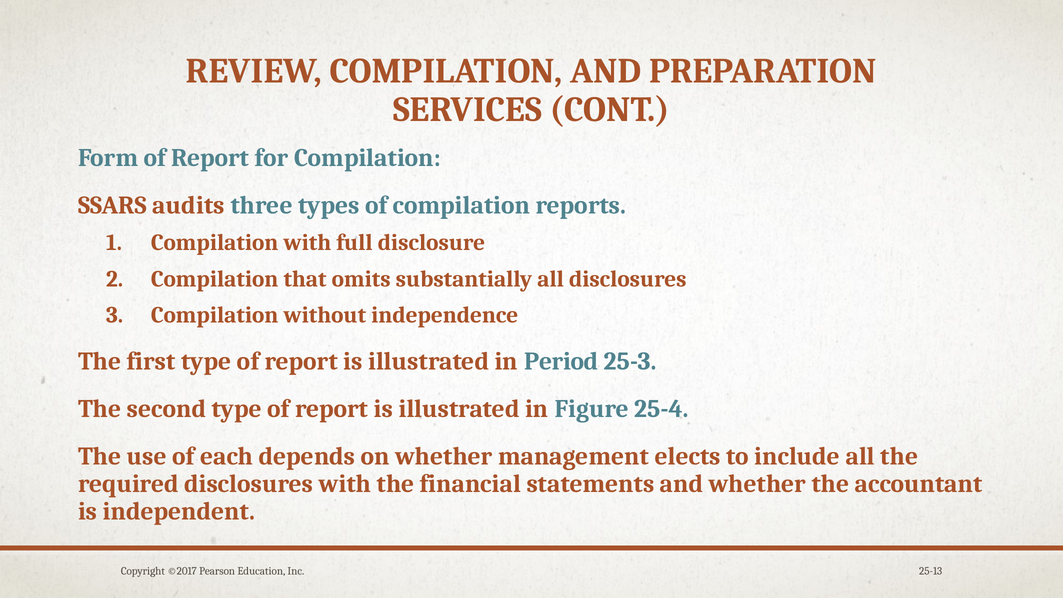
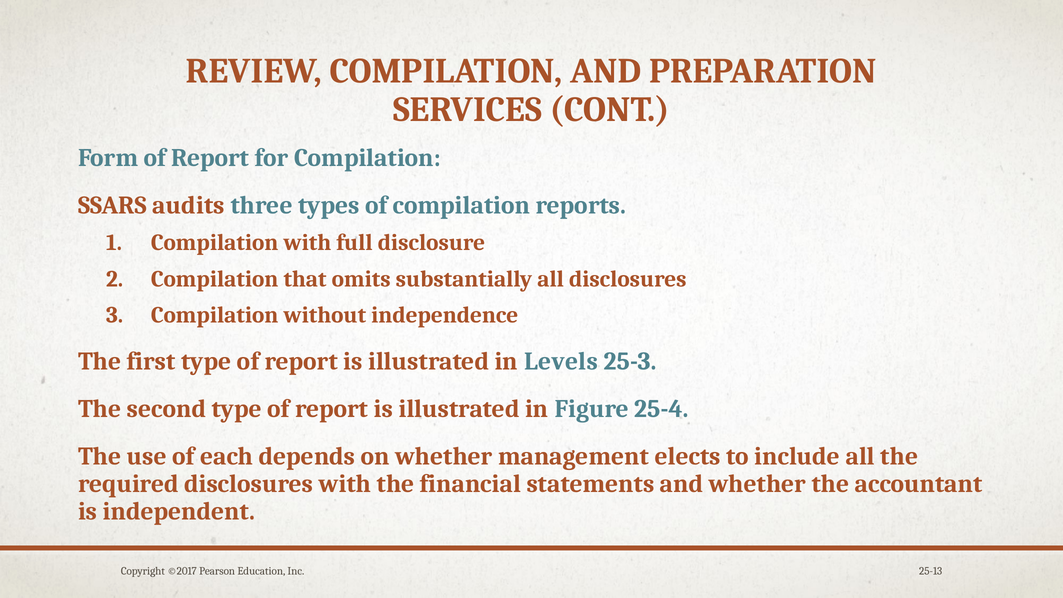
Period: Period -> Levels (561, 361)
